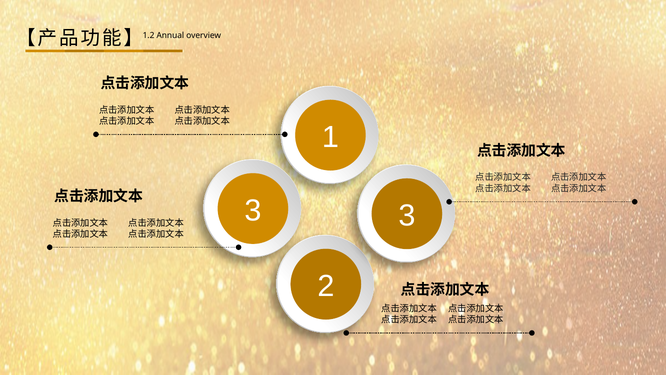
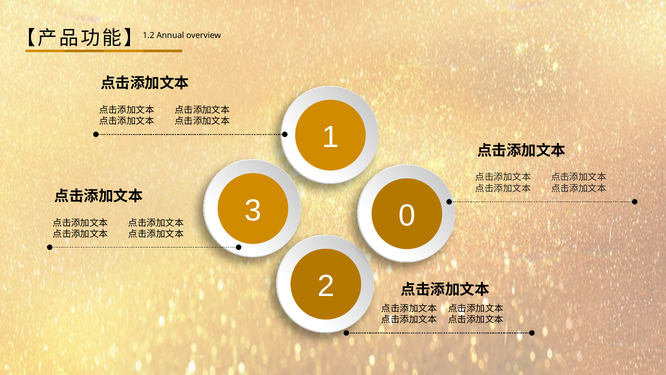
3 3: 3 -> 0 (407, 216)
